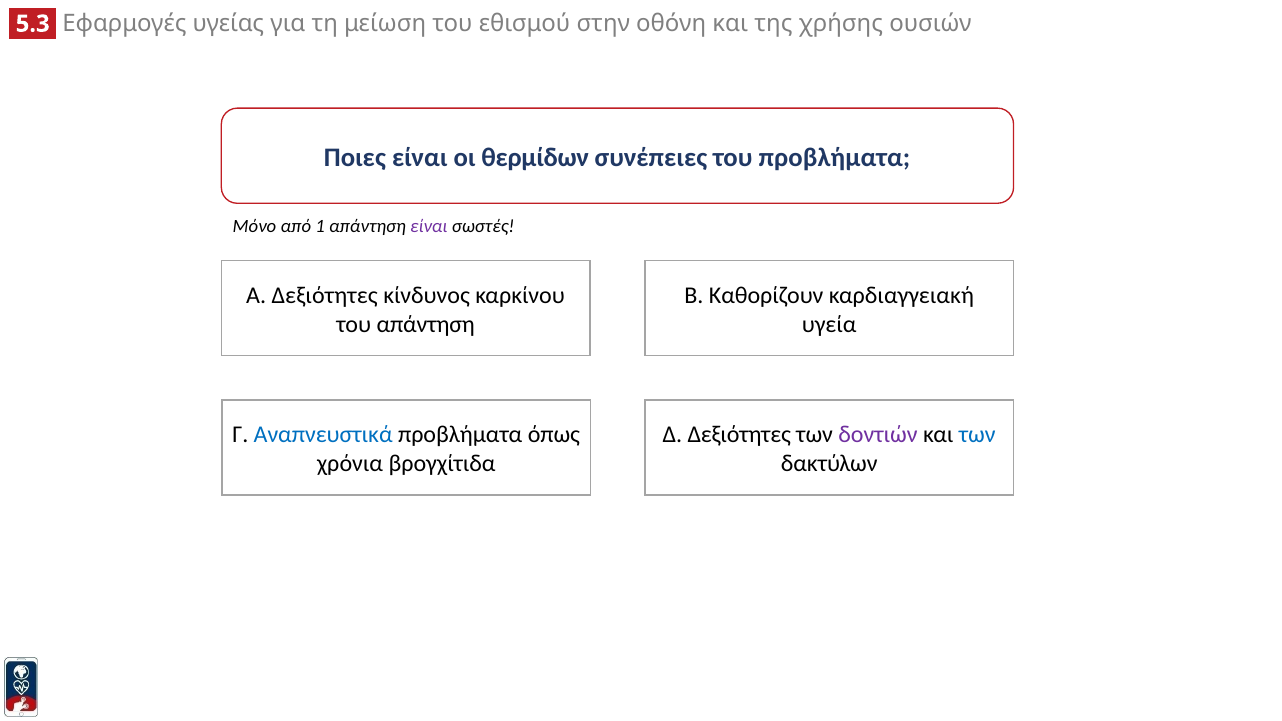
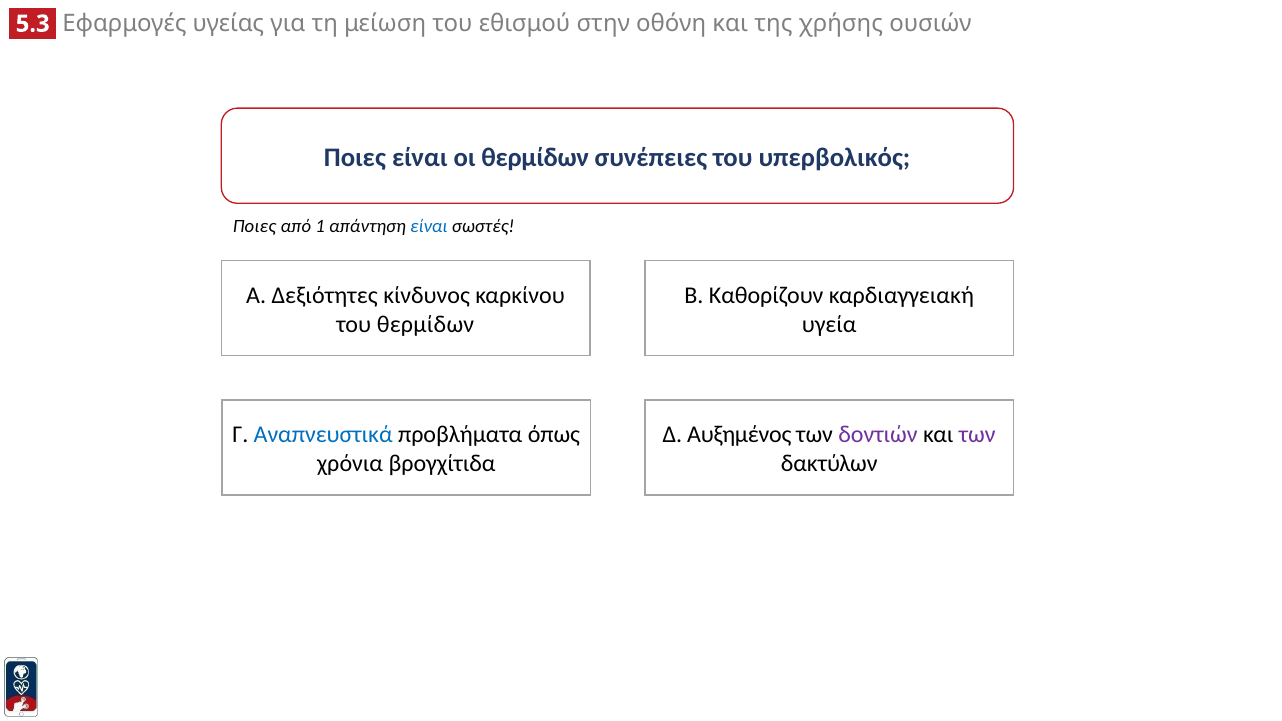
του προβλήματα: προβλήματα -> υπερβολικός (834, 158)
Μόνο: Μόνο -> Ποιες (254, 226)
είναι colour: purple -> blue (429, 226)
του απάντηση: απάντηση -> θερμίδων (426, 324)
Δ Δεξιότητες: Δεξιότητες -> Αυξημένος (739, 435)
των colour: blue -> purple (977, 435)
